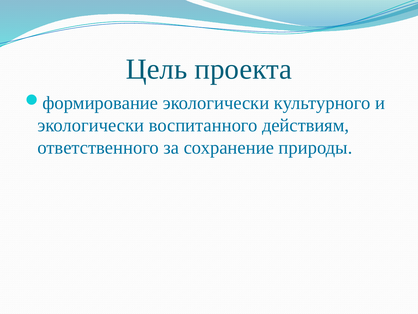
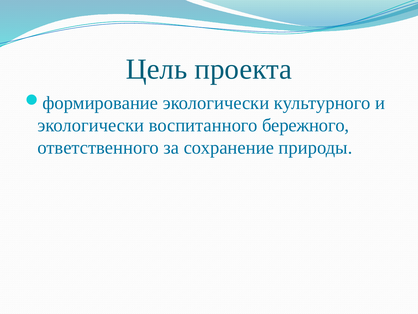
действиям: действиям -> бережного (306, 125)
